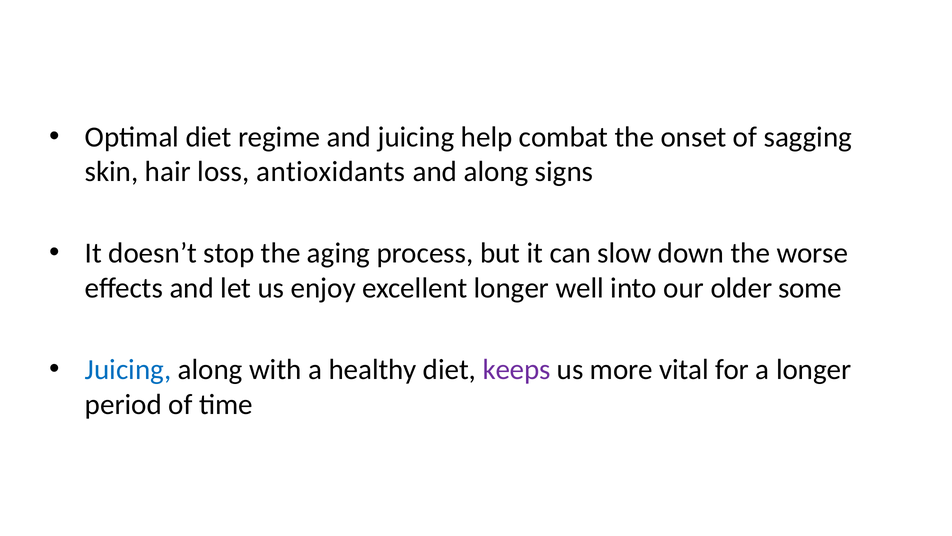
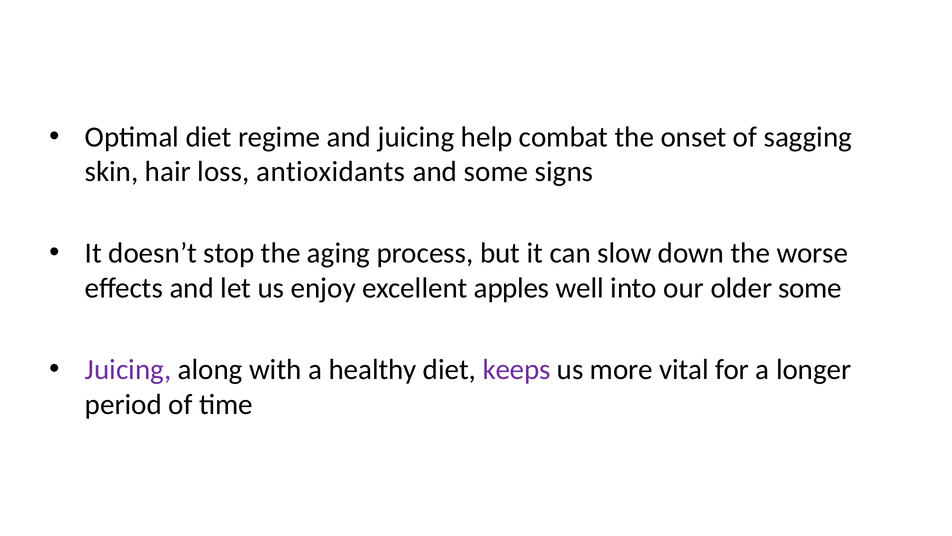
and along: along -> some (496, 172)
excellent longer: longer -> apples (512, 288)
Juicing colour: blue -> purple (128, 369)
